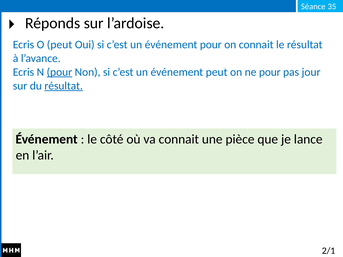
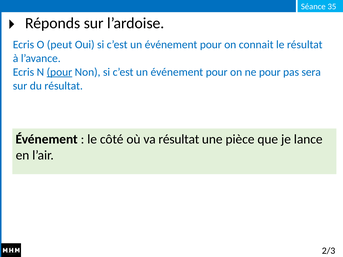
peut: peut -> pour (217, 72)
jour: jour -> sera (311, 72)
résultat underline: present -> none (64, 86)
va connait: connait -> résultat (179, 139)
2/1: 2/1 -> 2/3 (329, 251)
